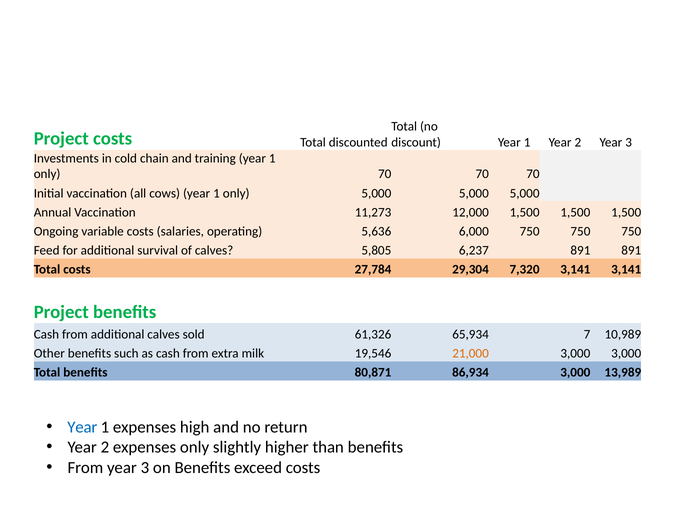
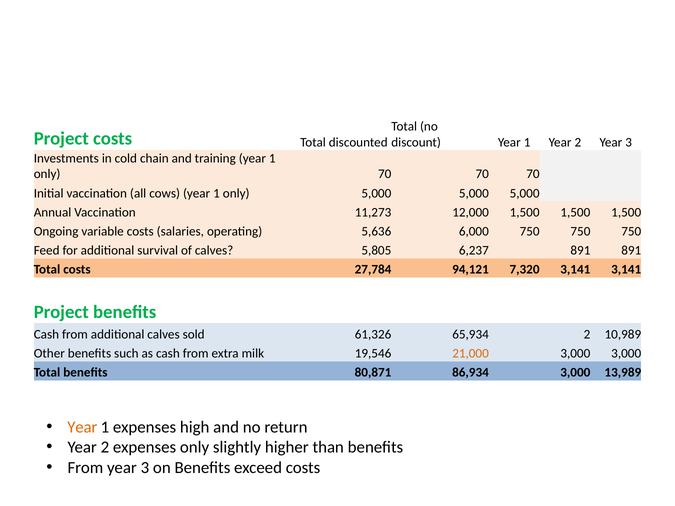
29,304: 29,304 -> 94,121 (470, 270)
65,934 7: 7 -> 2 (587, 335)
Year colour: blue -> orange (82, 427)
